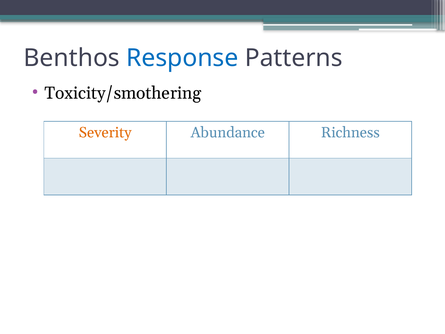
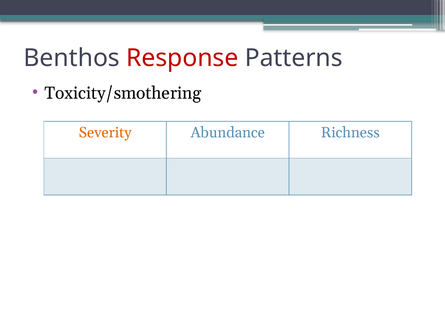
Response colour: blue -> red (182, 58)
